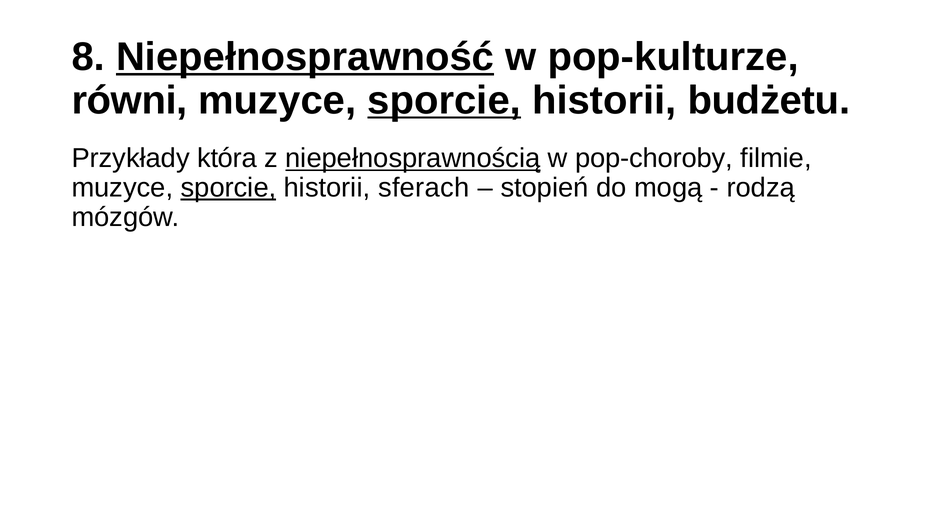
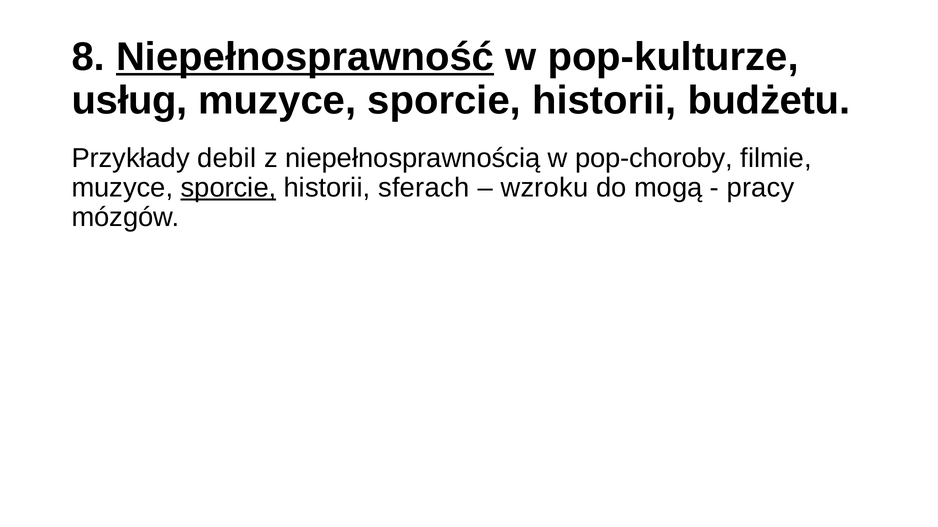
równi: równi -> usług (130, 100)
sporcie underline: present -> none (444, 100)
która: która -> debil (227, 159)
niepełnosprawnością underline: present -> none (413, 159)
stopień: stopień -> wzroku (544, 188)
rodzą: rodzą -> pracy (761, 188)
